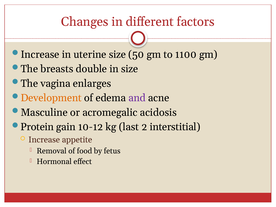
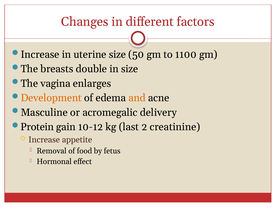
and colour: purple -> orange (137, 98)
acidosis: acidosis -> delivery (158, 112)
interstitial: interstitial -> creatinine (175, 127)
